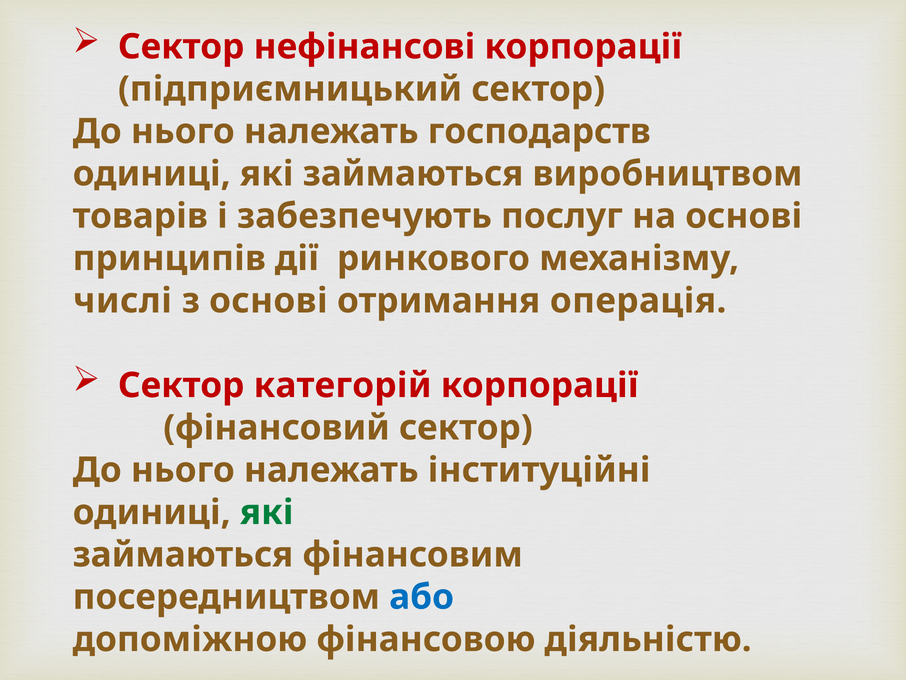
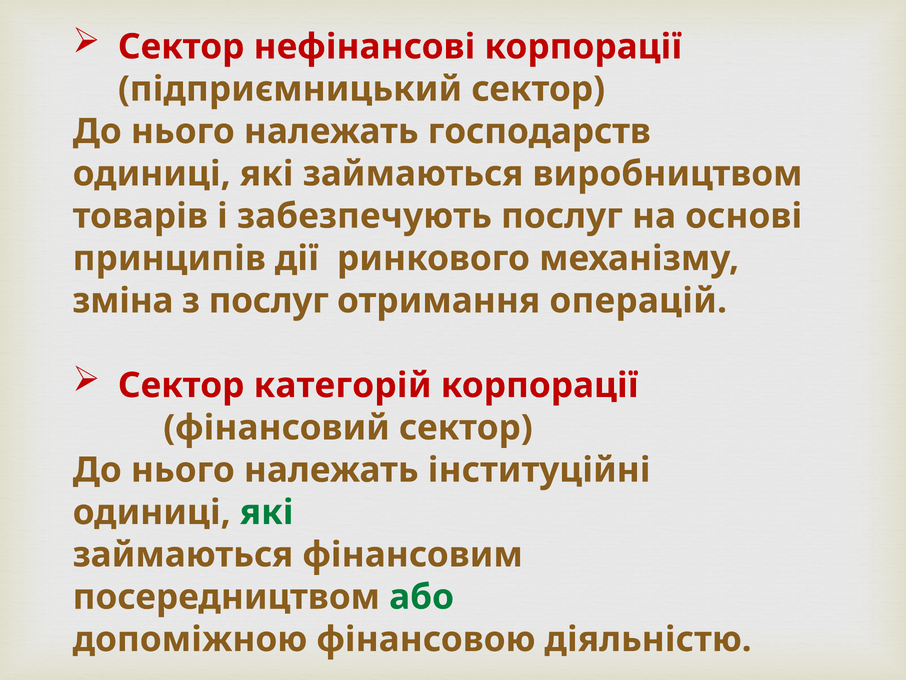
числі: числі -> зміна (123, 301)
з основі: основі -> послуг (269, 301)
операція: операція -> операцій (638, 301)
або colour: blue -> green (422, 597)
